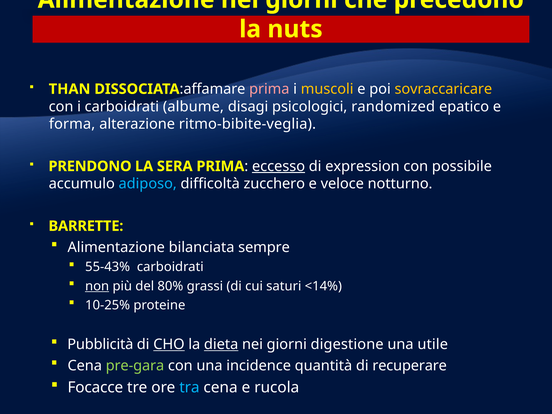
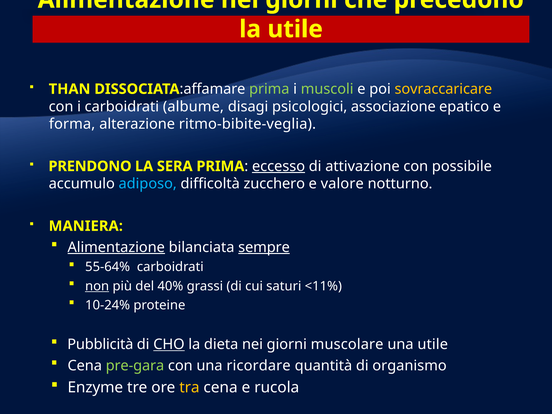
la nuts: nuts -> utile (295, 29)
prima colour: pink -> light green (269, 89)
muscoli colour: yellow -> light green (327, 89)
randomized: randomized -> associazione (393, 107)
expression: expression -> attivazione (362, 166)
veloce: veloce -> valore (342, 184)
BARRETTE: BARRETTE -> MANIERA (86, 226)
Alimentazione underline: none -> present (116, 247)
sempre underline: none -> present (264, 247)
55-43%: 55-43% -> 55-64% (108, 267)
80%: 80% -> 40% (170, 286)
<14%: <14% -> <11% (323, 286)
10-25%: 10-25% -> 10-24% (108, 305)
dieta underline: present -> none (221, 344)
digestione: digestione -> muscolare (347, 344)
incidence: incidence -> ricordare (259, 366)
recuperare: recuperare -> organismo (410, 366)
Focacce: Focacce -> Enzyme (95, 388)
tra colour: light blue -> yellow (189, 388)
